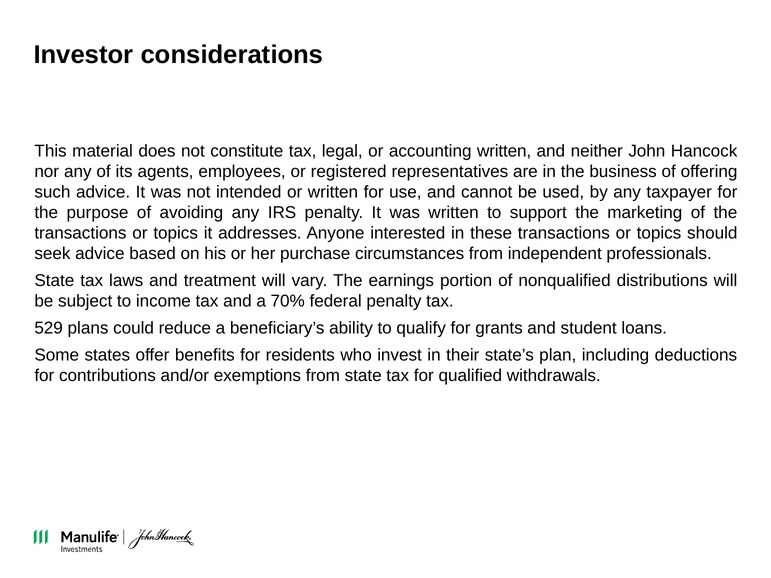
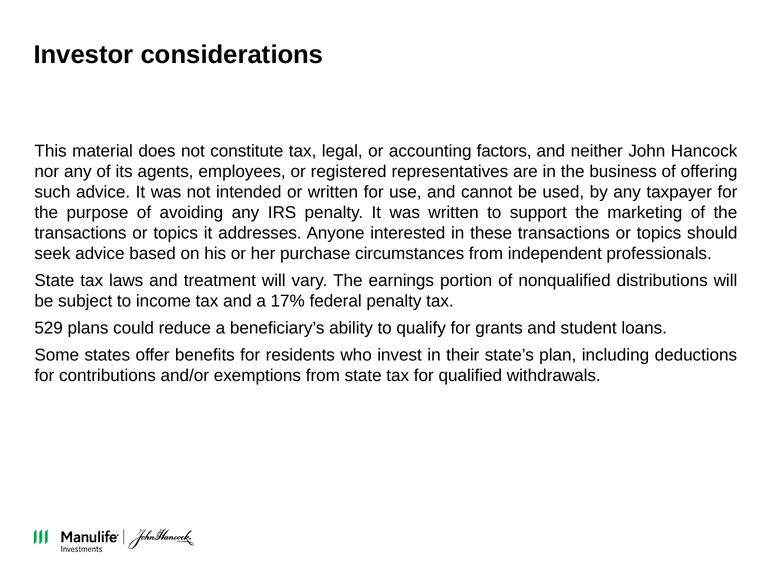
accounting written: written -> factors (504, 151)
70%: 70% -> 17% (288, 301)
